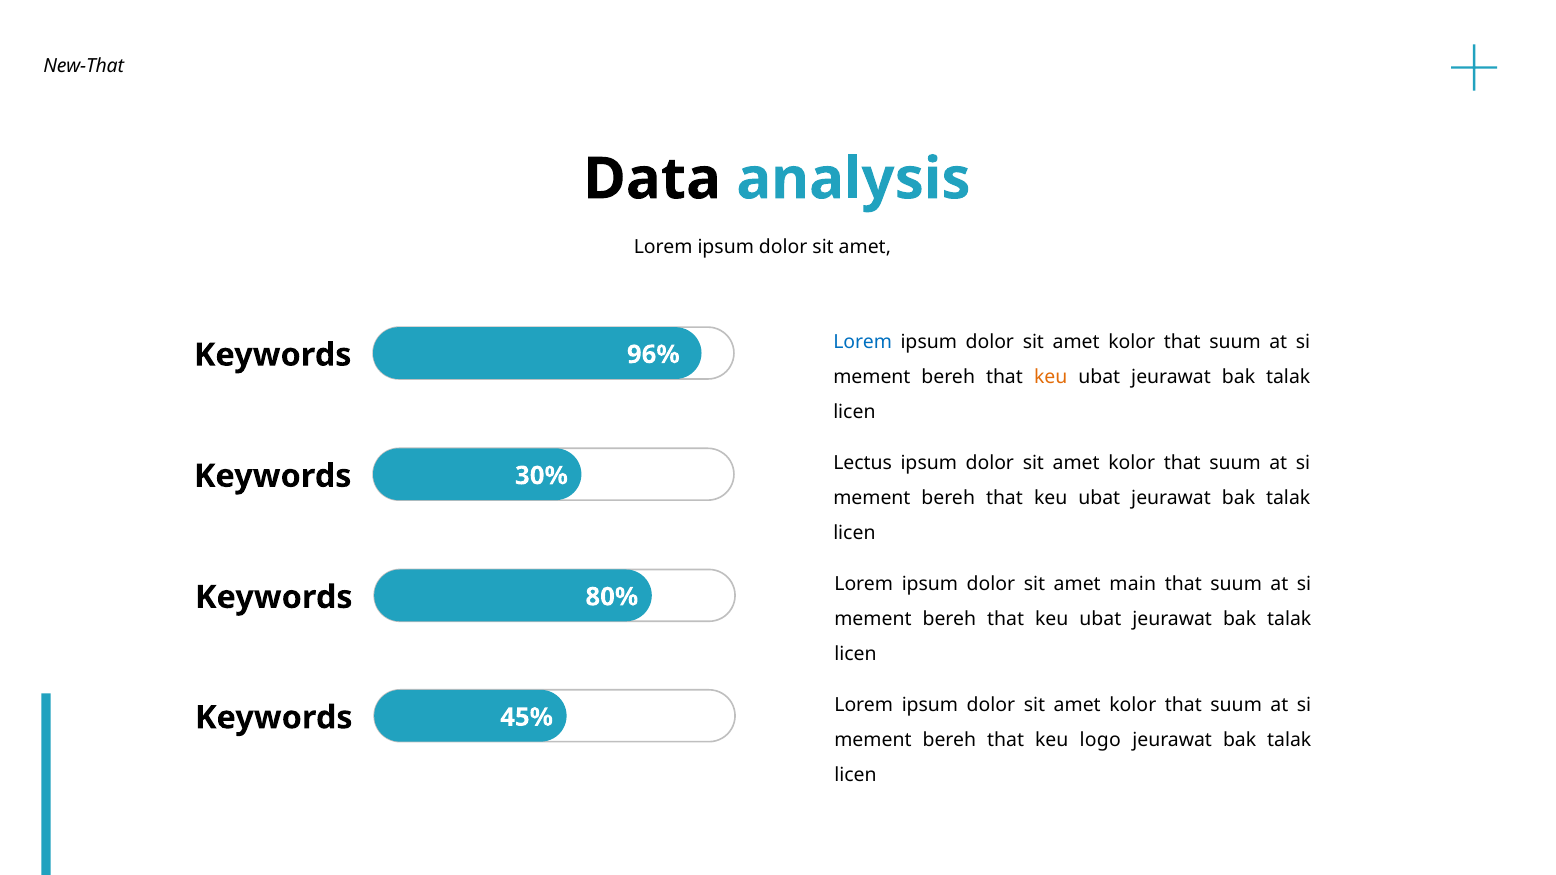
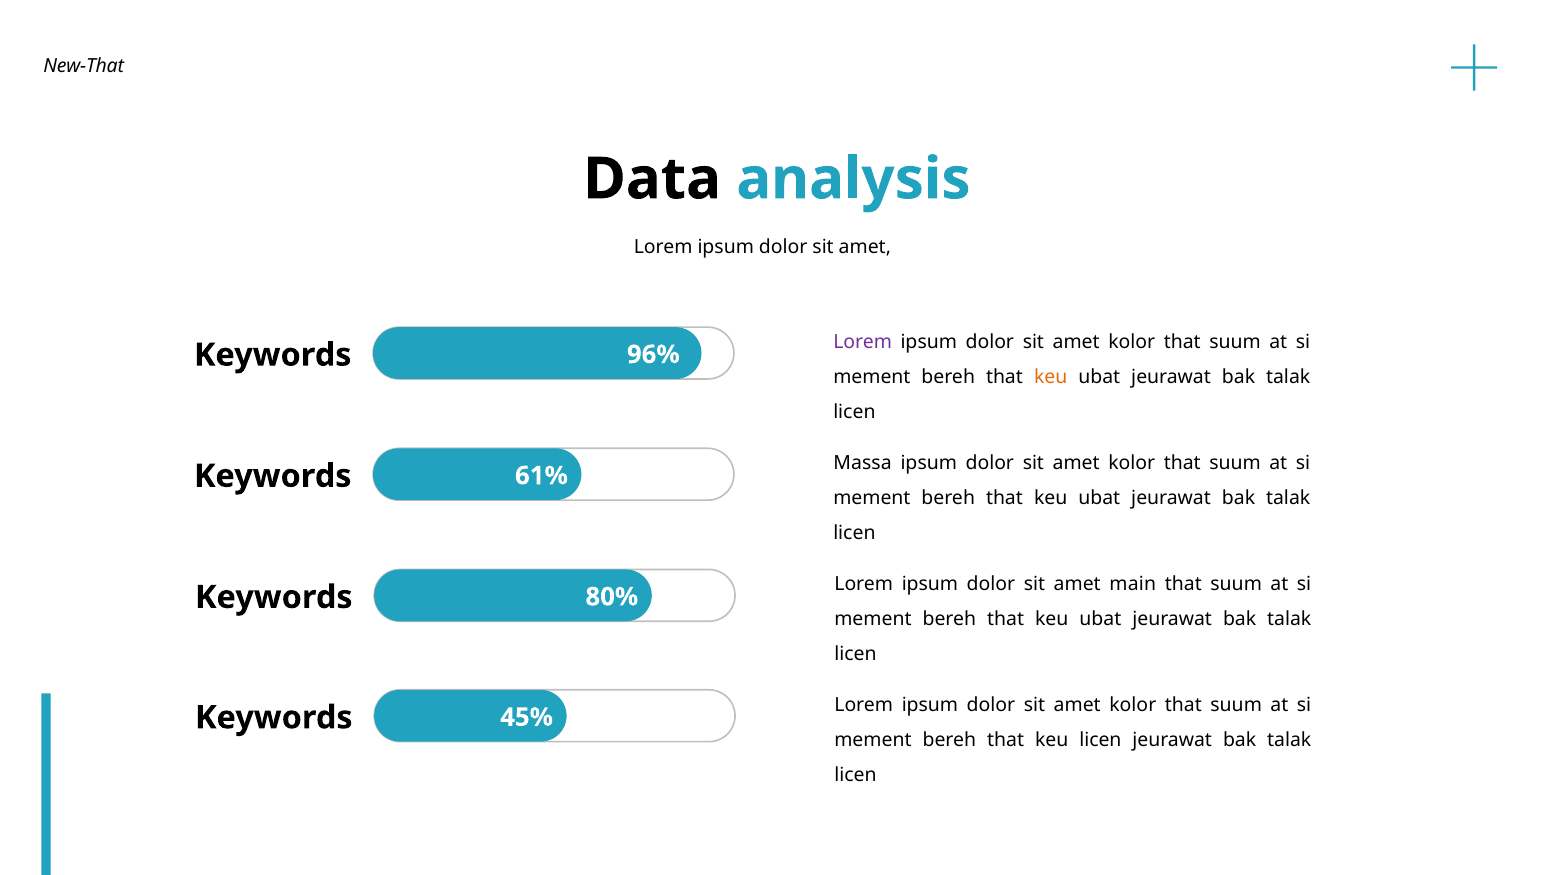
Lorem colour: blue -> purple (863, 342)
Lectus: Lectus -> Massa (863, 463)
30%: 30% -> 61% (541, 476)
keu logo: logo -> licen (1100, 740)
